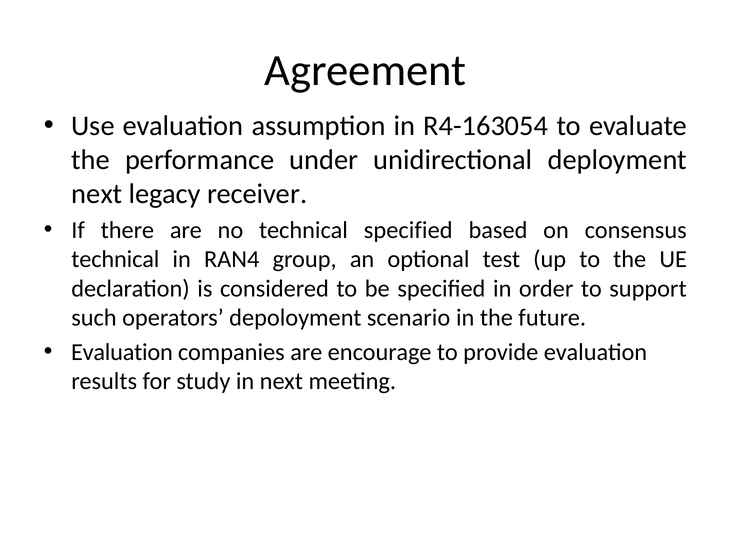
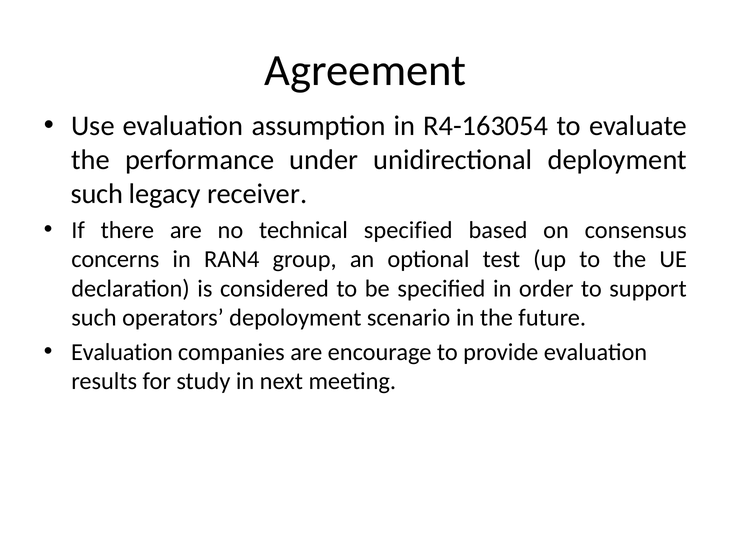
next: next -> such (97, 194)
technical: technical -> concerns (115, 260)
